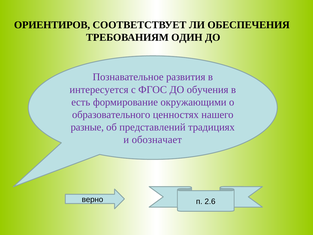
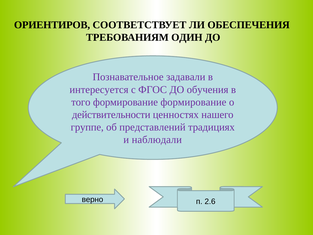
развития: развития -> задавали (186, 77)
есть: есть -> того (81, 102)
формирование окружающими: окружающими -> формирование (193, 102)
образовательного: образовательного -> действительности (111, 114)
разные: разные -> группе (87, 127)
обозначает: обозначает -> наблюдали (157, 140)
